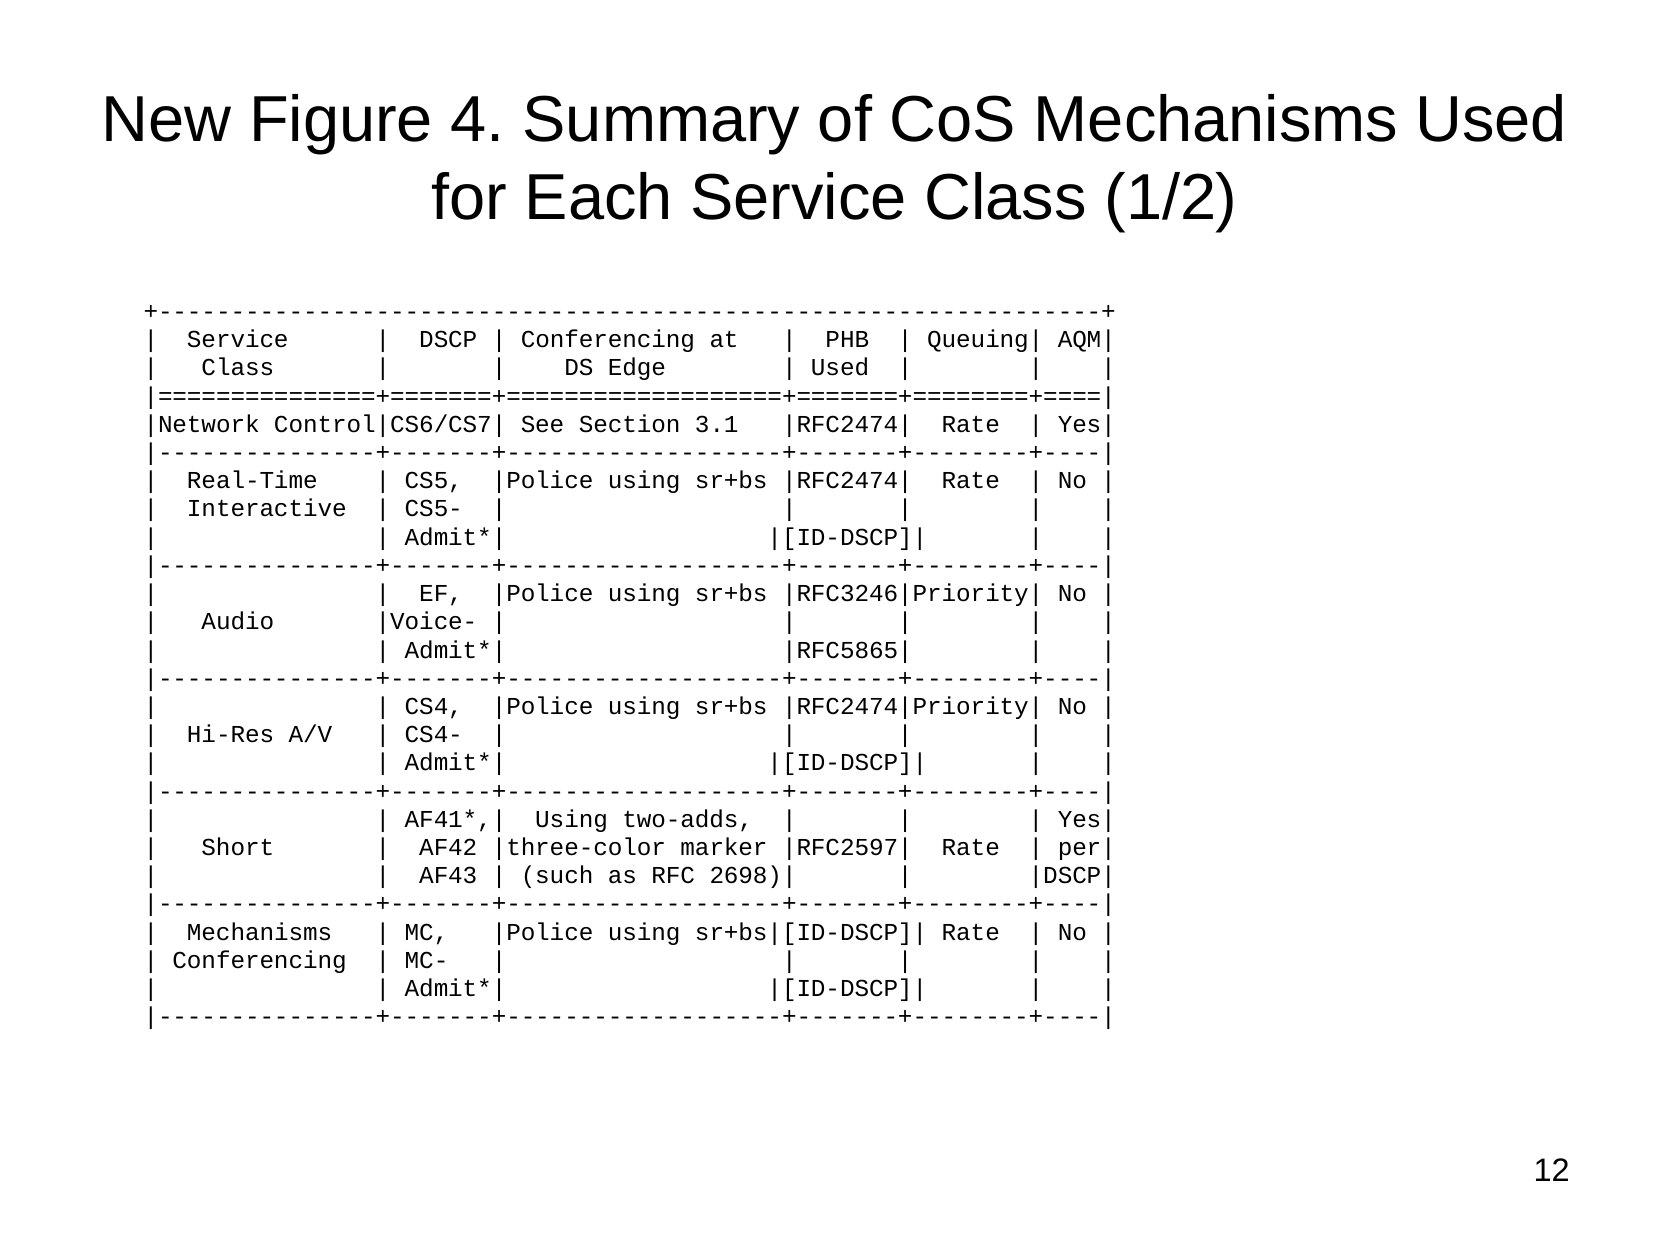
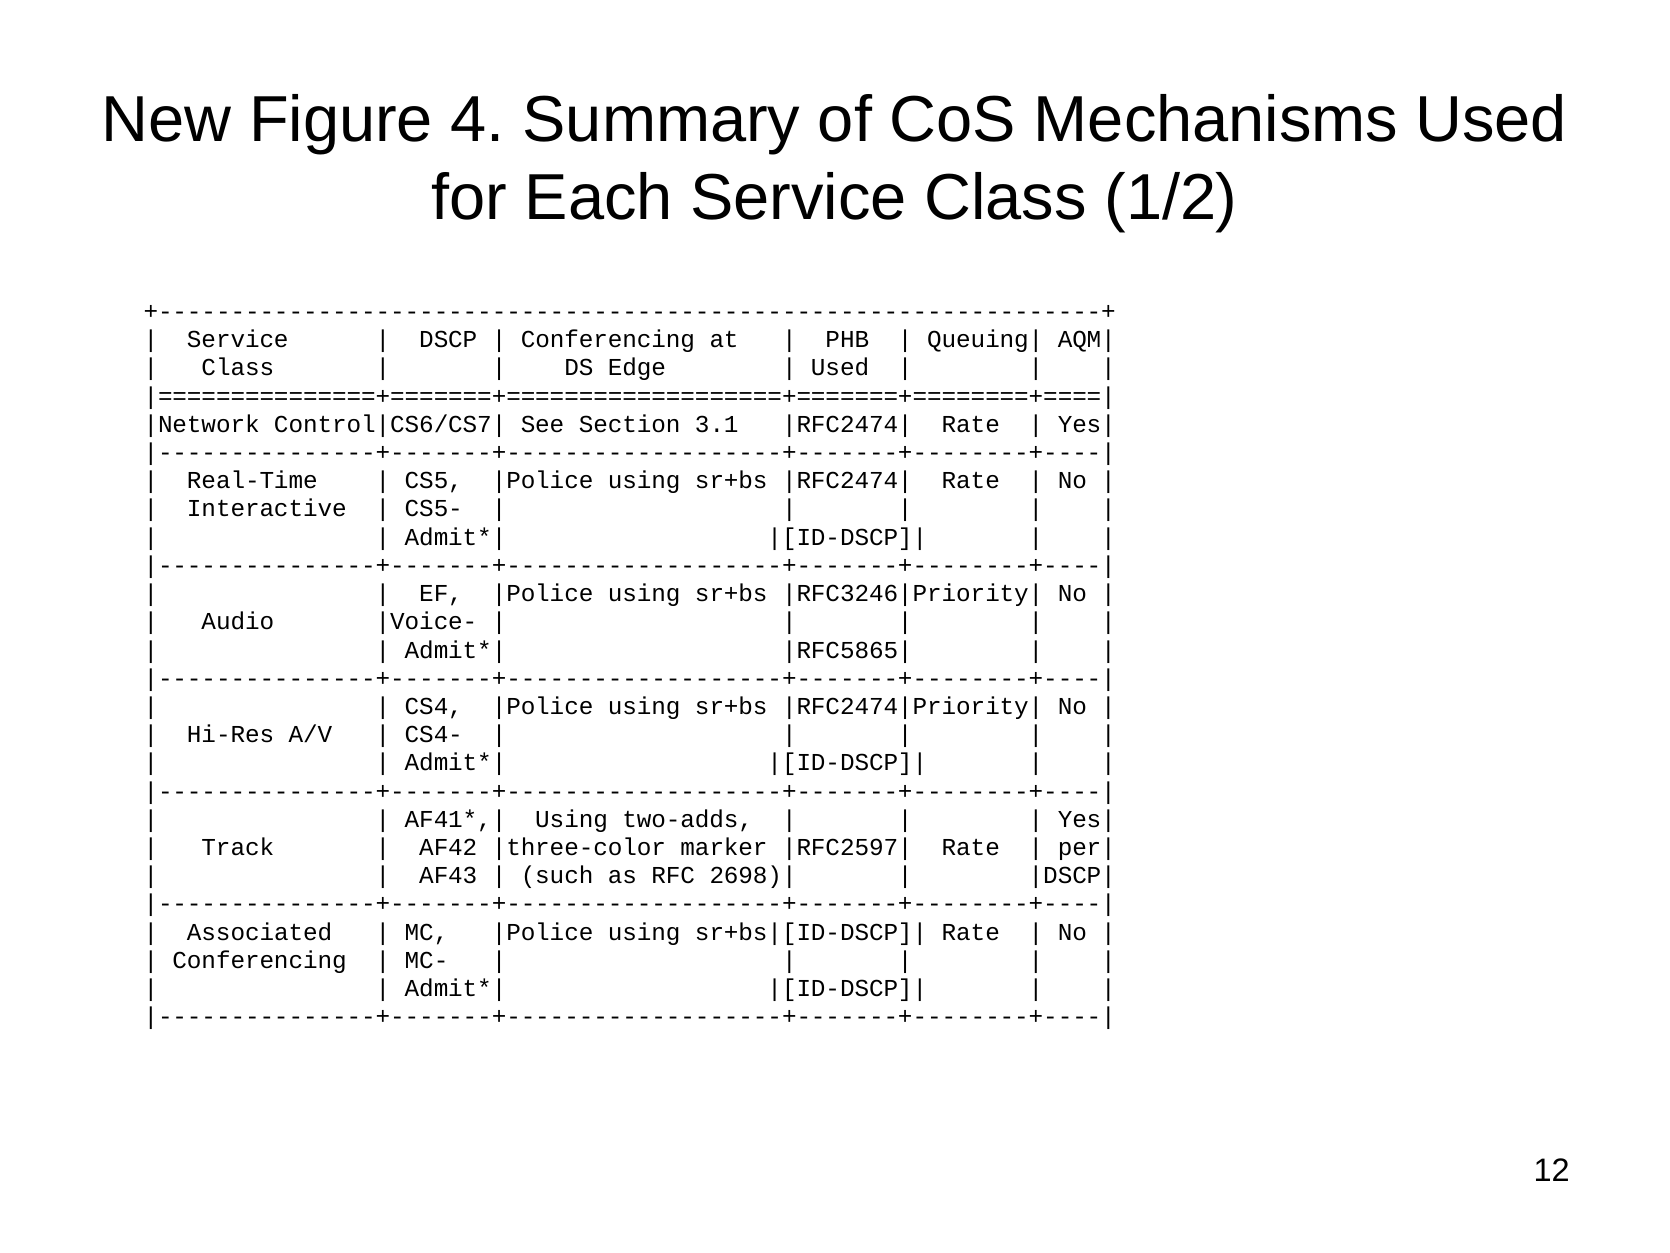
Short: Short -> Track (238, 847)
Mechanisms: Mechanisms -> Associated (260, 932)
